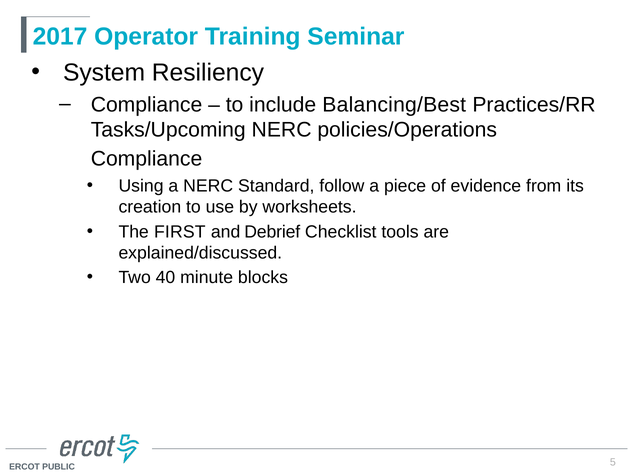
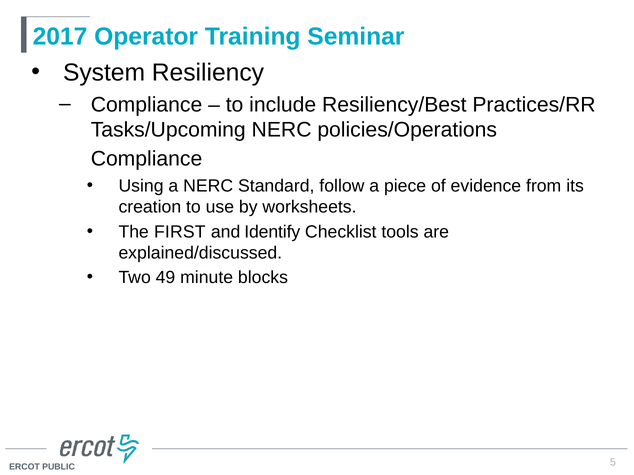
Balancing/Best: Balancing/Best -> Resiliency/Best (394, 105)
Debrief: Debrief -> Identify (272, 232)
40: 40 -> 49 (165, 278)
